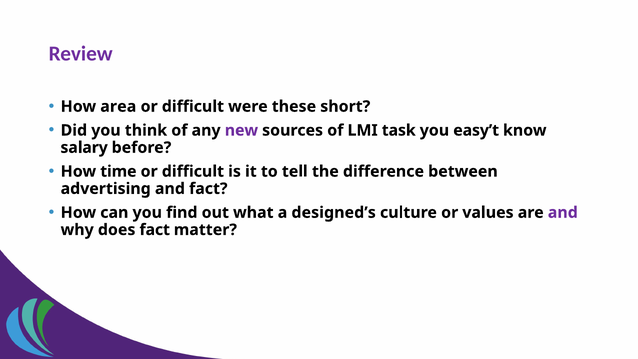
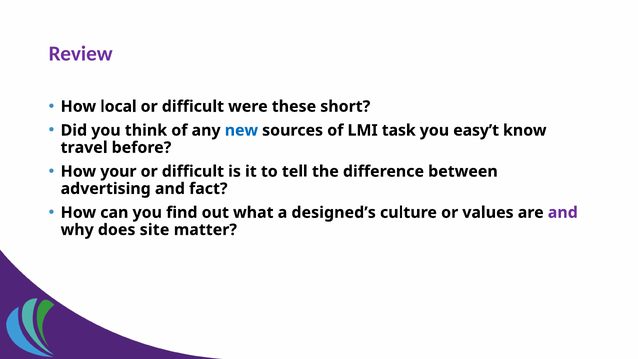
area: area -> local (118, 106)
new colour: purple -> blue (241, 130)
salary: salary -> travel (84, 148)
time: time -> your (118, 171)
does fact: fact -> site (155, 230)
